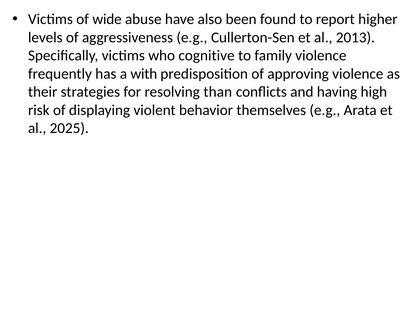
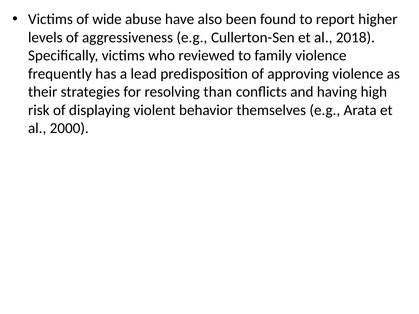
2013: 2013 -> 2018 (355, 37)
cognitive: cognitive -> reviewed (207, 56)
with: with -> lead (144, 74)
2025: 2025 -> 2000 (69, 128)
